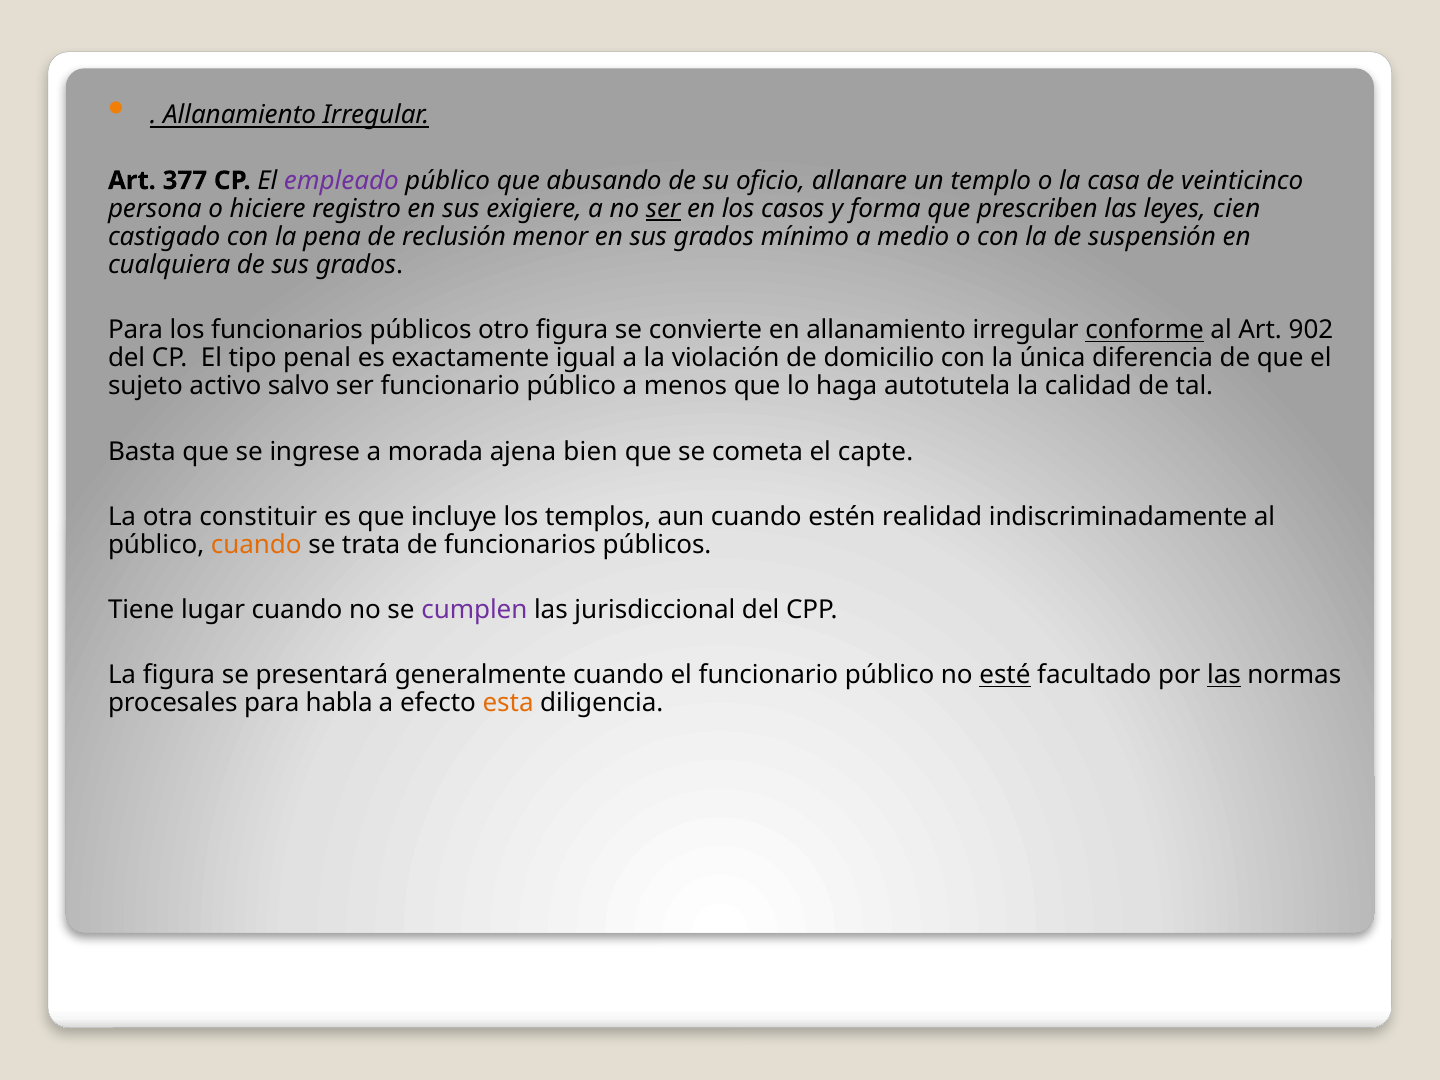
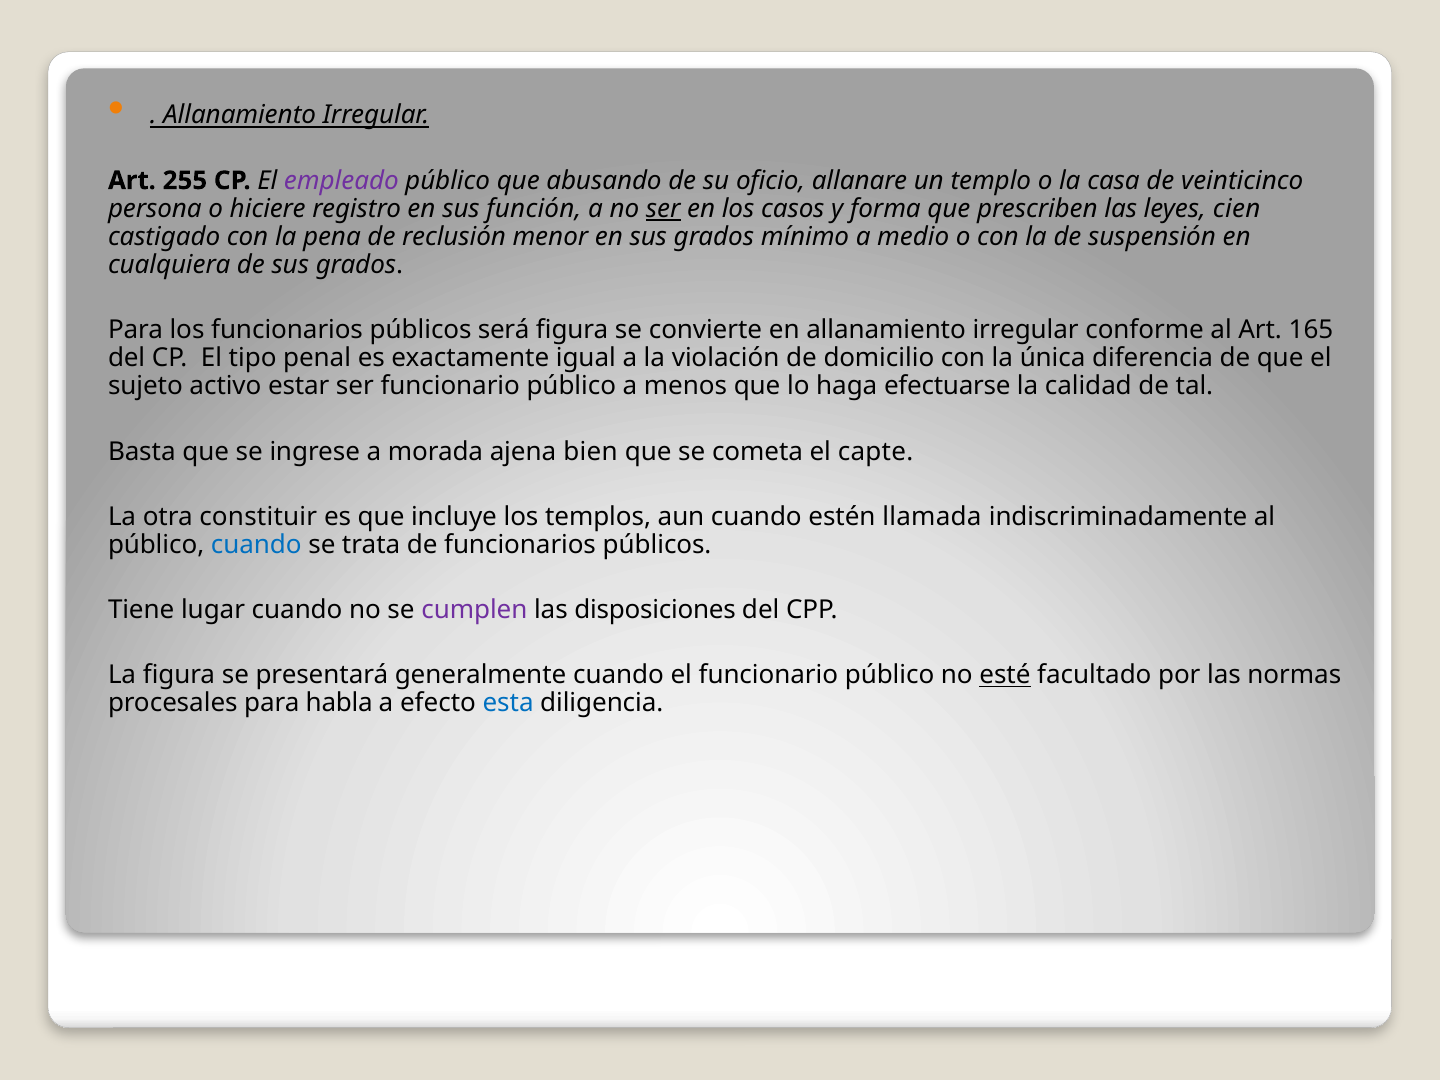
377: 377 -> 255 (185, 181)
exigiere: exigiere -> función (534, 209)
otro: otro -> será (504, 330)
conforme underline: present -> none (1145, 330)
902: 902 -> 165 (1311, 330)
salvo: salvo -> estar (299, 386)
autotutela: autotutela -> efectuarse (947, 386)
realidad: realidad -> llamada (932, 517)
cuando colour: orange -> blue (256, 545)
jurisdiccional: jurisdiccional -> disposiciones (655, 610)
las underline: present -> none (1224, 675)
esta colour: orange -> blue (508, 703)
